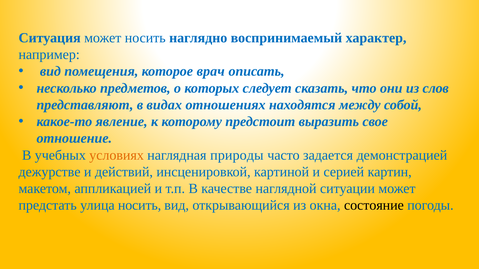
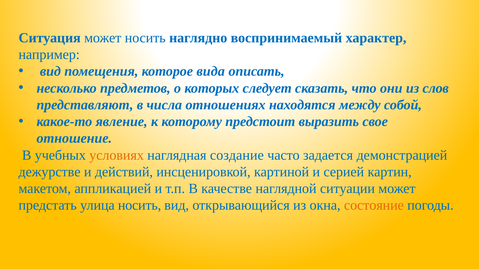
врач: врач -> вида (211, 71)
видах: видах -> числа (164, 105)
природы: природы -> создание (237, 155)
состояние colour: black -> orange (374, 206)
